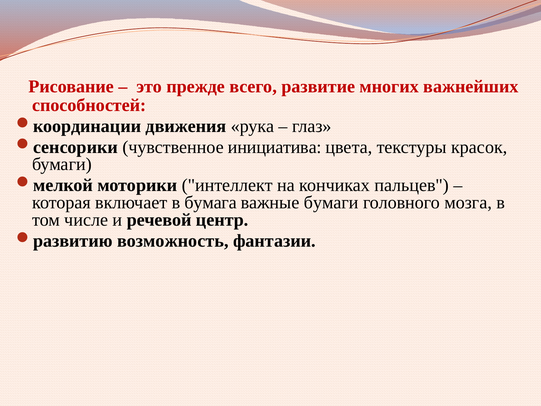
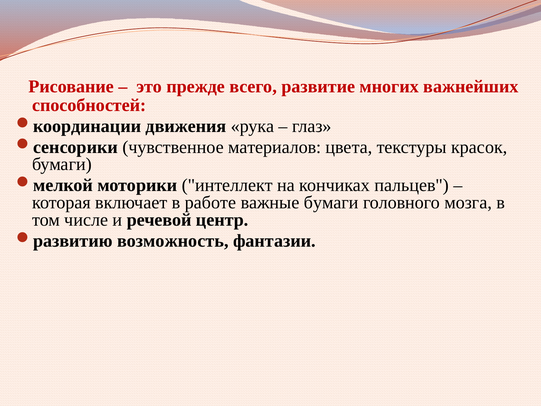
инициатива: инициатива -> материалов (275, 147)
бумага: бумага -> работе (211, 203)
